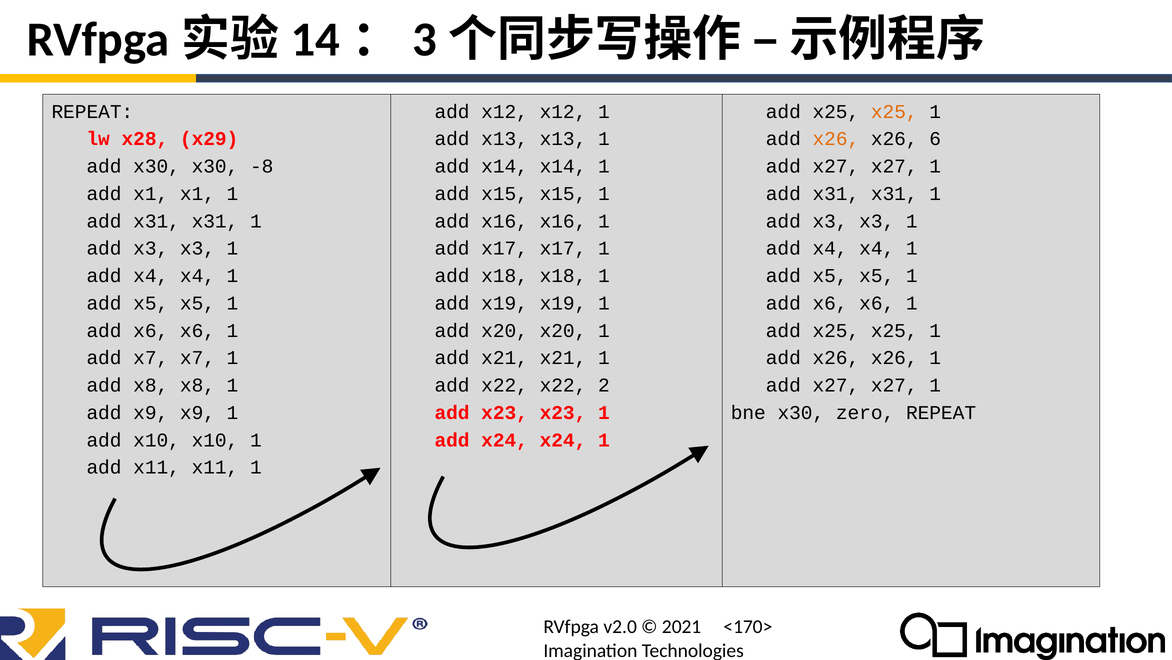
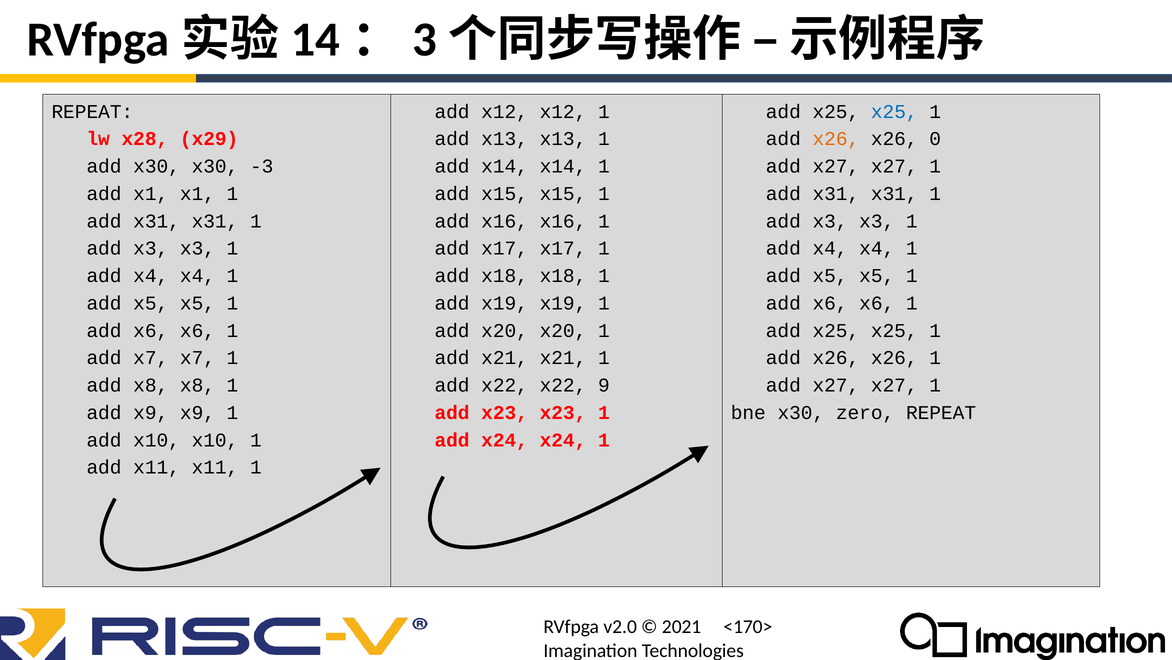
x25 colour: orange -> blue (894, 112)
6: 6 -> 0 (935, 139)
-8: -8 -> -3 (262, 166)
2: 2 -> 9 (604, 385)
